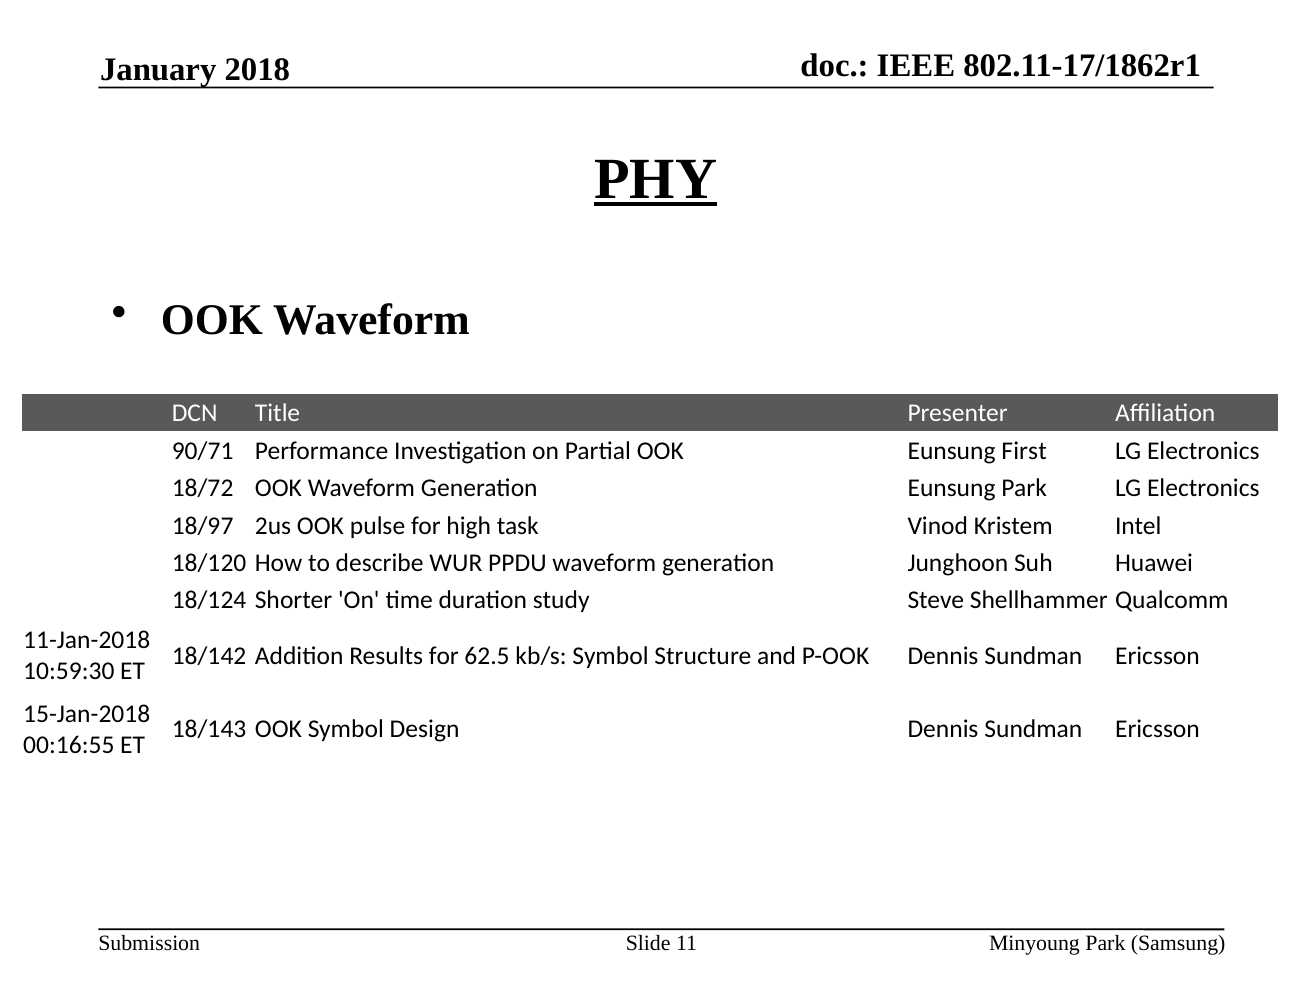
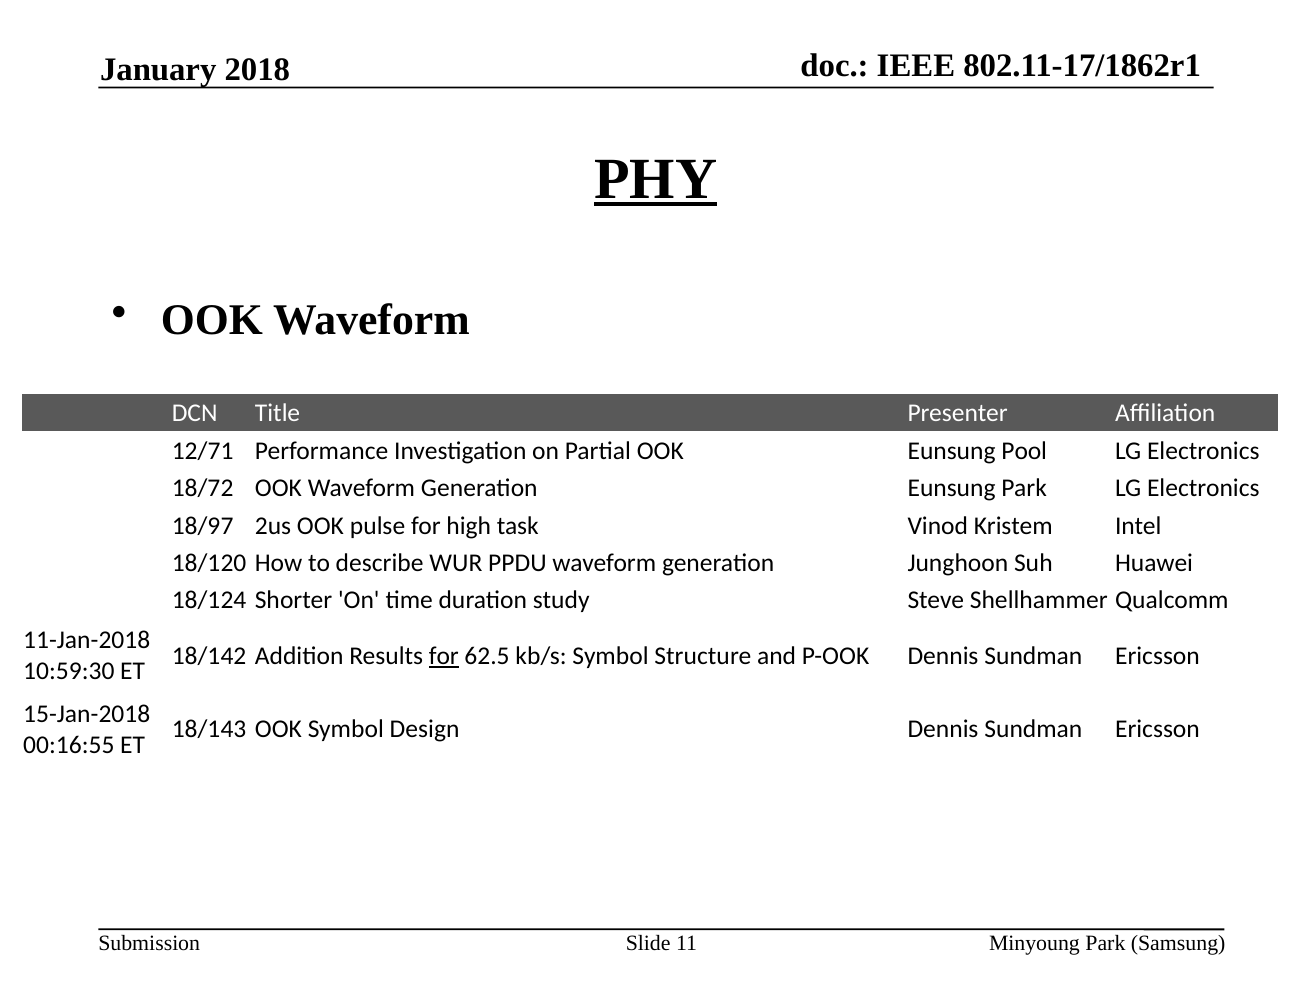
90/71: 90/71 -> 12/71 (203, 451)
First: First -> Pool (1024, 451)
for underline: none -> present (444, 656)
